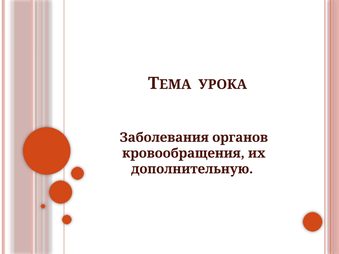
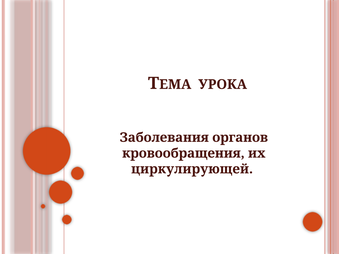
дополнительную: дополнительную -> циркулирующей (192, 169)
